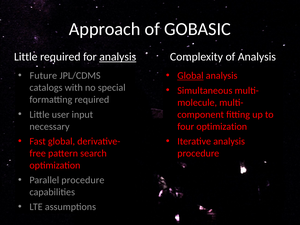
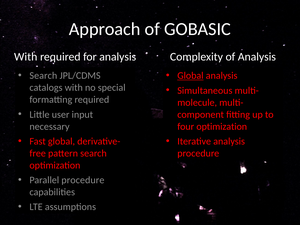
Little: Little -> With (26, 57)
analysis underline: present -> none (118, 57)
Future: Future -> Search (43, 76)
